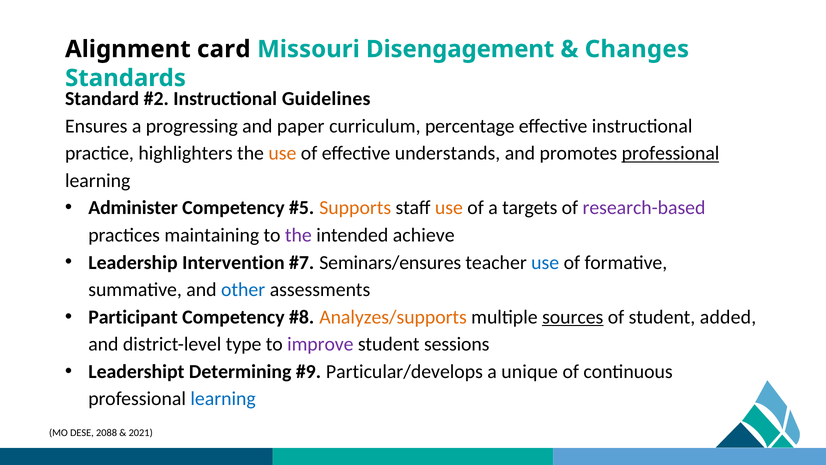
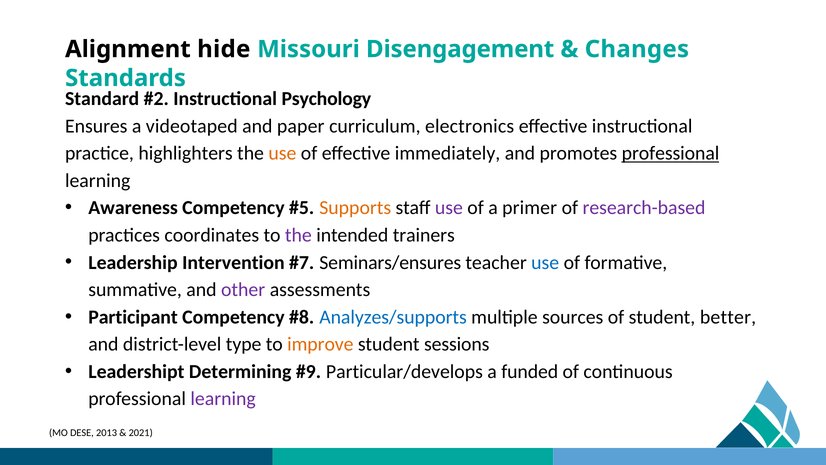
card: card -> hide (224, 49)
Guidelines: Guidelines -> Psychology (326, 99)
progressing: progressing -> videotaped (192, 126)
percentage: percentage -> electronics (470, 126)
understands: understands -> immediately (448, 153)
Administer: Administer -> Awareness (133, 208)
use colour: orange -> purple (449, 208)
targets: targets -> primer (530, 208)
maintaining: maintaining -> coordinates (212, 235)
achieve: achieve -> trainers (424, 235)
other colour: blue -> purple (243, 290)
Analyzes/supports colour: orange -> blue (393, 317)
sources underline: present -> none (573, 317)
added: added -> better (728, 317)
improve colour: purple -> orange (320, 344)
unique: unique -> funded (530, 371)
learning colour: blue -> purple (223, 399)
2088: 2088 -> 2013 (107, 432)
